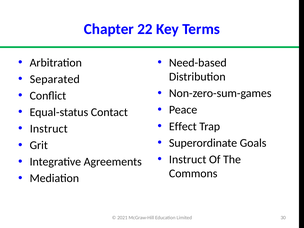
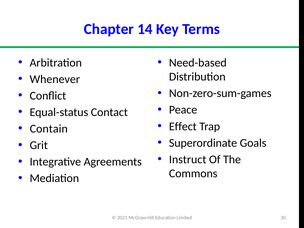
22: 22 -> 14 (145, 29)
Separated: Separated -> Whenever (55, 79)
Instruct: Instruct -> Contain (49, 129)
